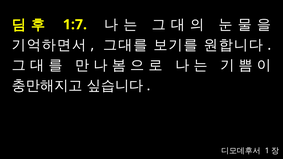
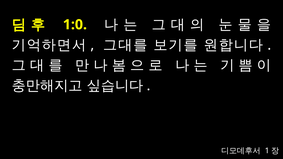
1:7: 1:7 -> 1:0 (75, 25)
